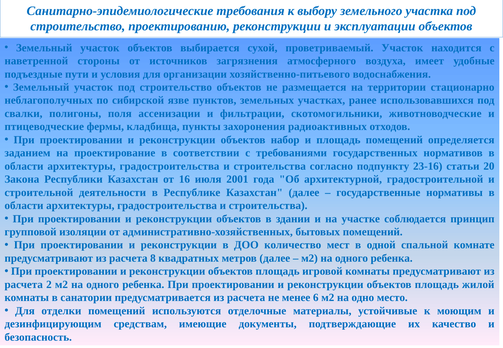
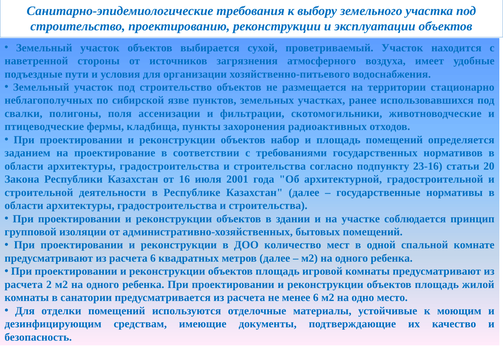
расчета 8: 8 -> 6 (153, 258)
